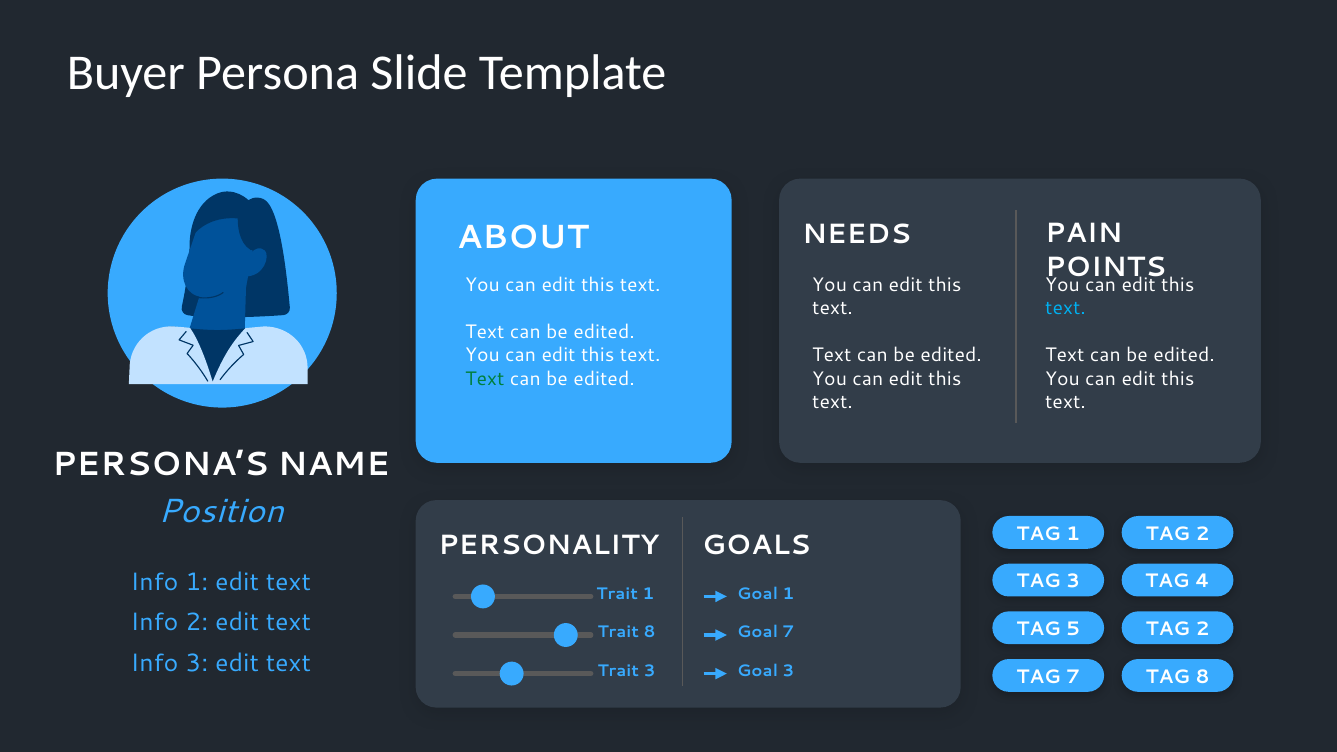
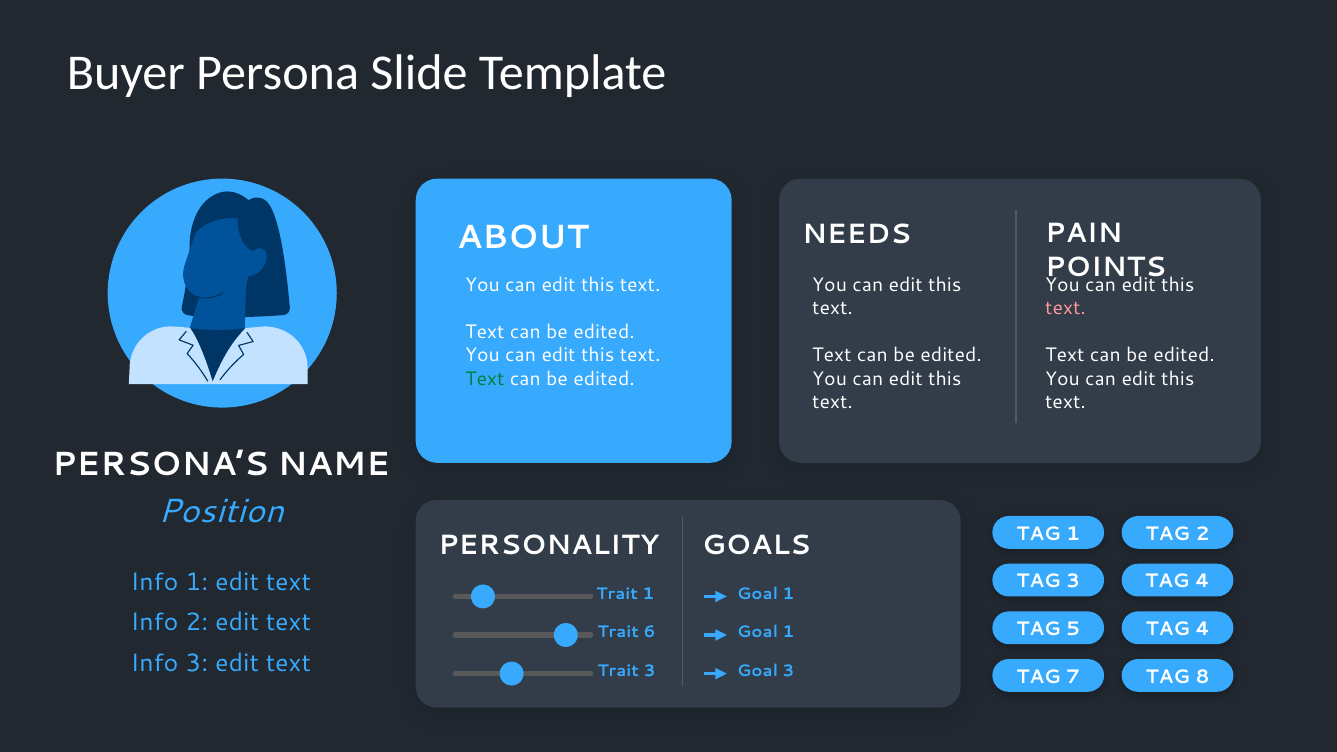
text colour: light blue -> pink (1065, 309)
5 TAG 2: 2 -> 4 (1203, 629)
Trait 8: 8 -> 6 (650, 632)
7: 7 -> 1 (788, 632)
